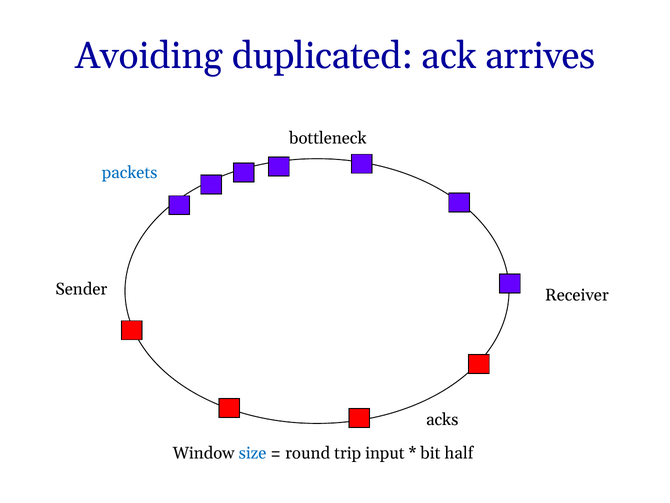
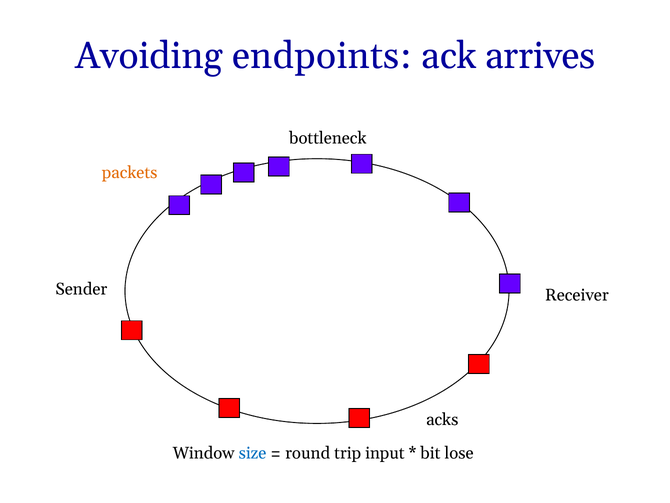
duplicated: duplicated -> endpoints (322, 56)
packets colour: blue -> orange (130, 173)
half: half -> lose (459, 453)
